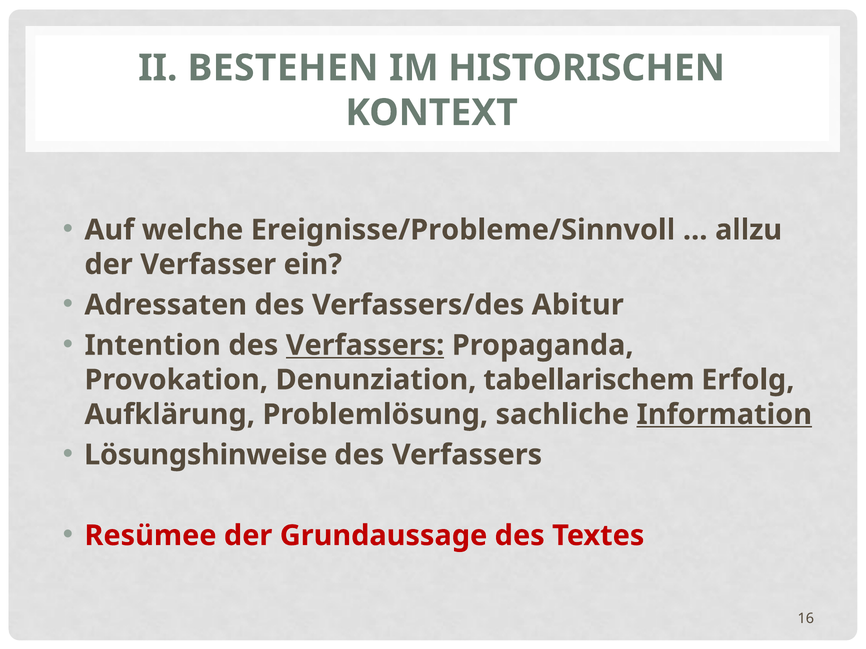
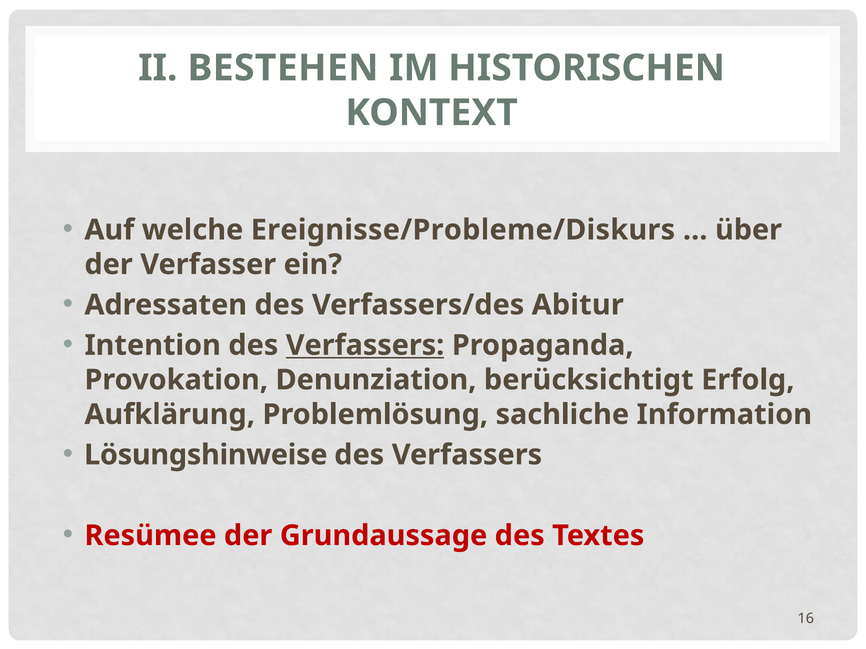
Ereignisse/Probleme/Sinnvoll: Ereignisse/Probleme/Sinnvoll -> Ereignisse/Probleme/Diskurs (463, 230)
allzu: allzu -> über (749, 230)
tabellarischem: tabellarischem -> berücksichtigt (589, 380)
Information underline: present -> none (724, 415)
